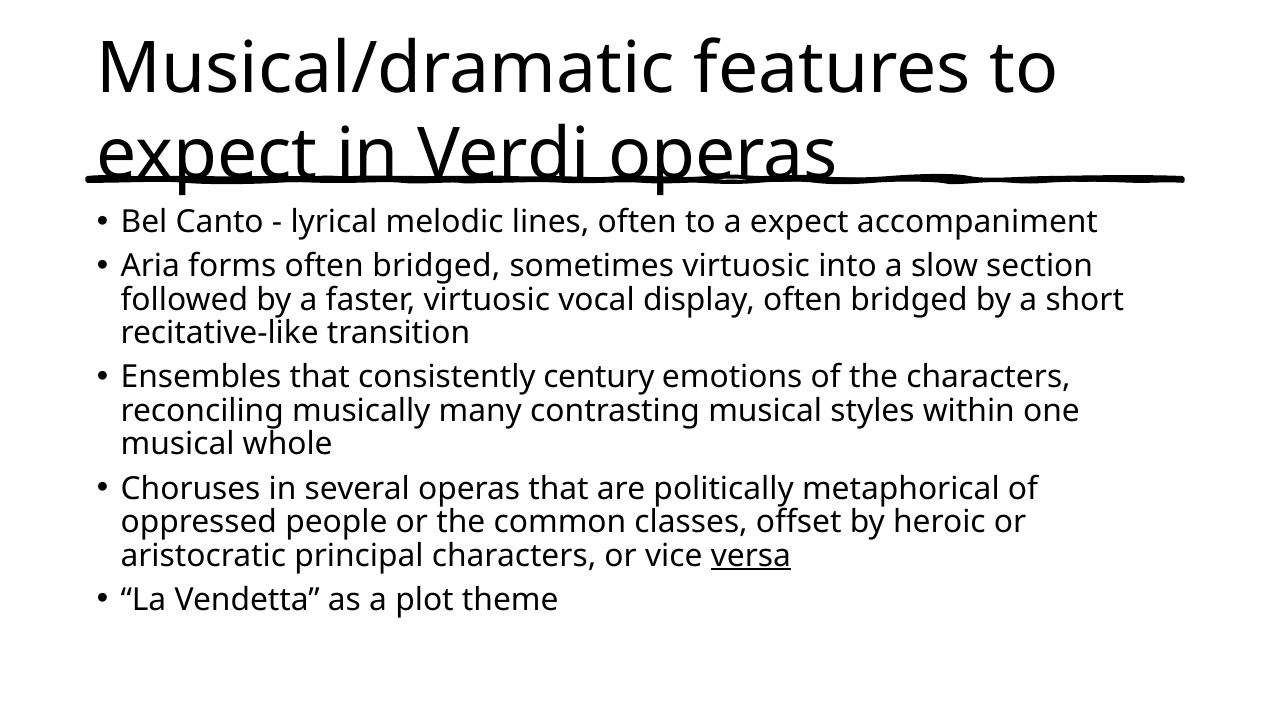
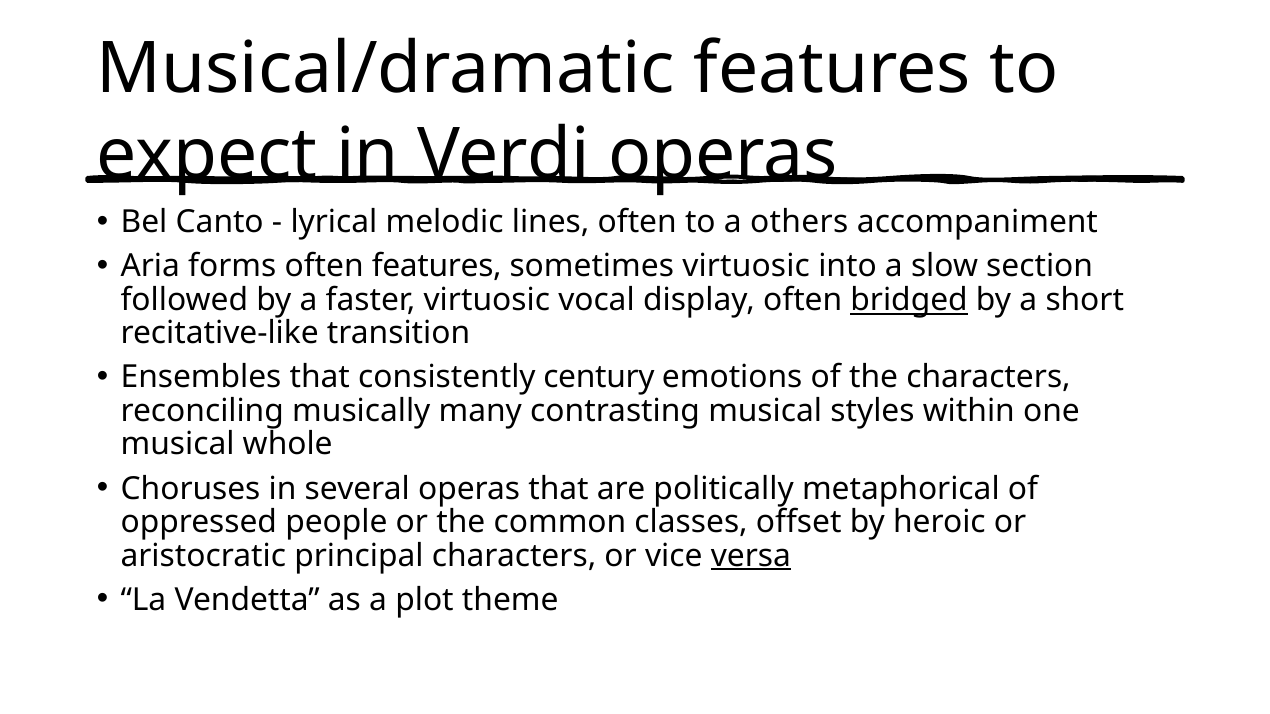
a expect: expect -> others (799, 222)
forms often bridged: bridged -> features (437, 267)
bridged underline: none -> present (909, 300)
